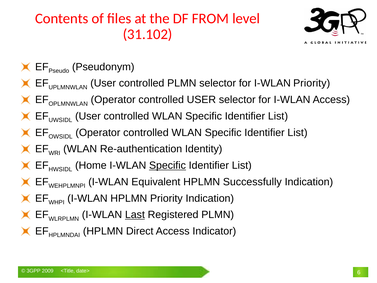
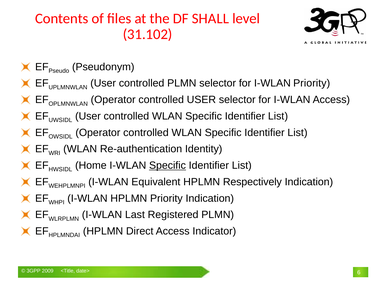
FROM: FROM -> SHALL (210, 18)
Successfully: Successfully -> Respectively (252, 182)
Last underline: present -> none (135, 215)
